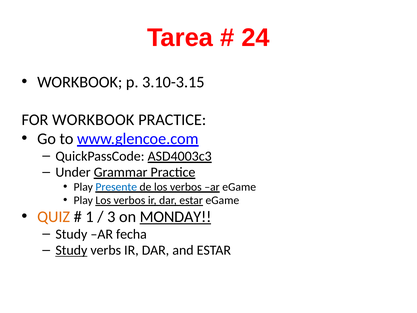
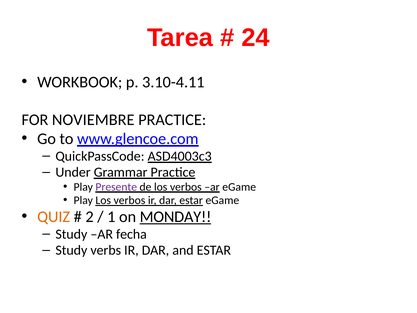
3.10-3.15: 3.10-3.15 -> 3.10-4.11 (173, 82)
FOR WORKBOOK: WORKBOOK -> NOVIEMBRE (93, 120)
Presente colour: blue -> purple (116, 187)
1: 1 -> 2 (90, 217)
3: 3 -> 1 (111, 217)
Study underline: present -> none (71, 250)
